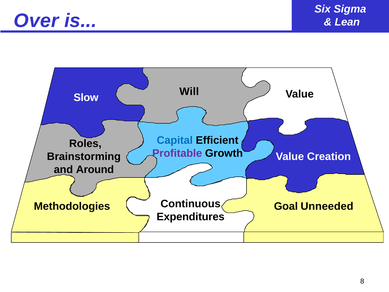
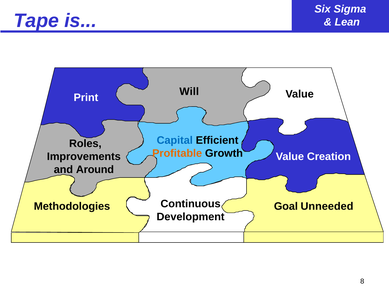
Over: Over -> Tape (36, 21)
Slow: Slow -> Print (86, 97)
Profitable colour: purple -> orange (177, 153)
Brainstorming: Brainstorming -> Improvements (84, 156)
Expenditures: Expenditures -> Development (191, 217)
